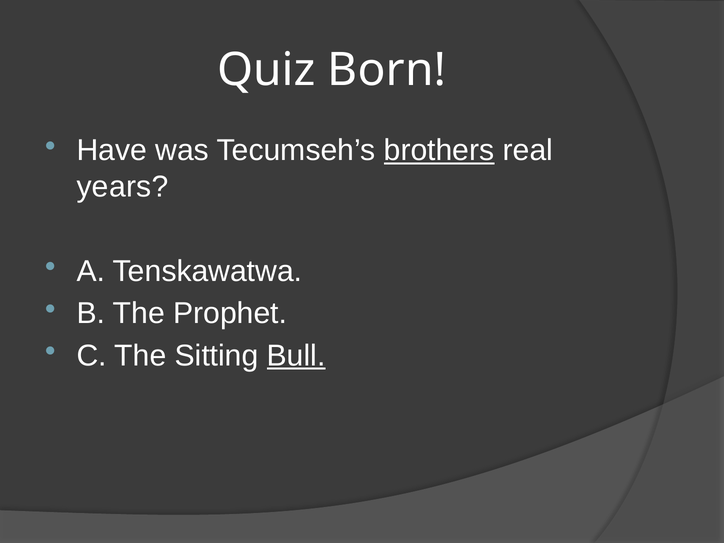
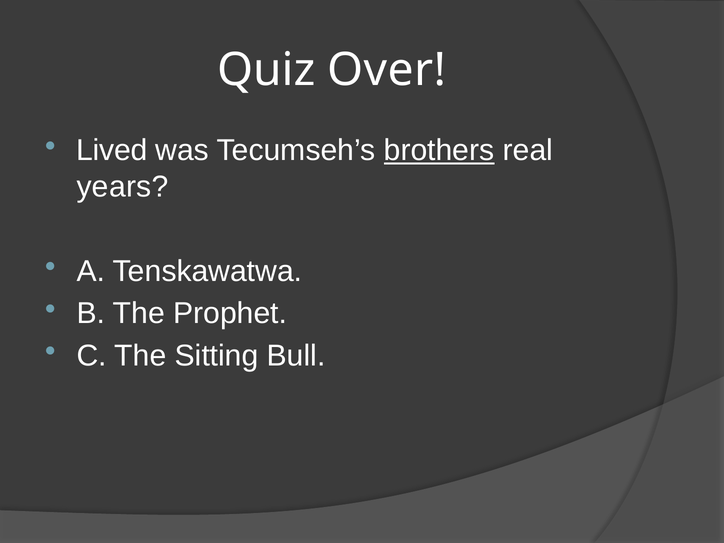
Born: Born -> Over (387, 70)
Have: Have -> Lived (112, 150)
Bull underline: present -> none (296, 356)
